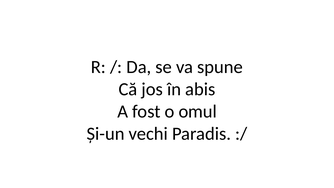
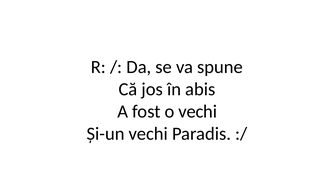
o omul: omul -> vechi (198, 111)
